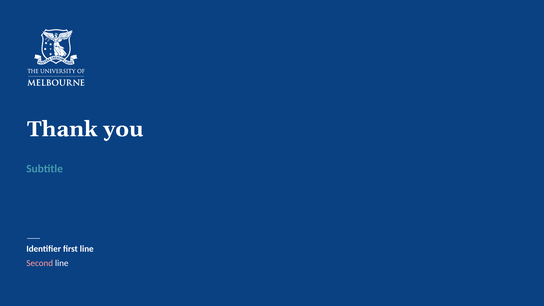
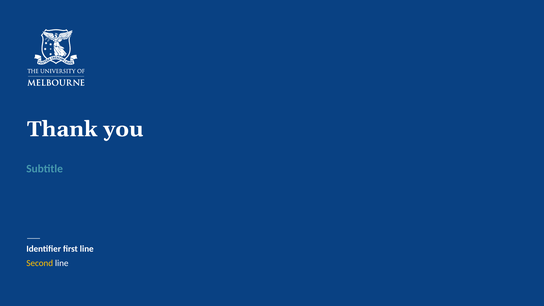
Second colour: pink -> yellow (40, 263)
